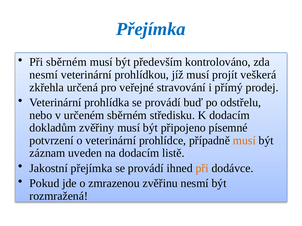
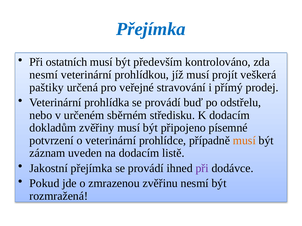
Při sběrném: sběrném -> ostatních (67, 62)
zkřehla: zkřehla -> paštiky (47, 88)
při colour: orange -> purple (202, 169)
